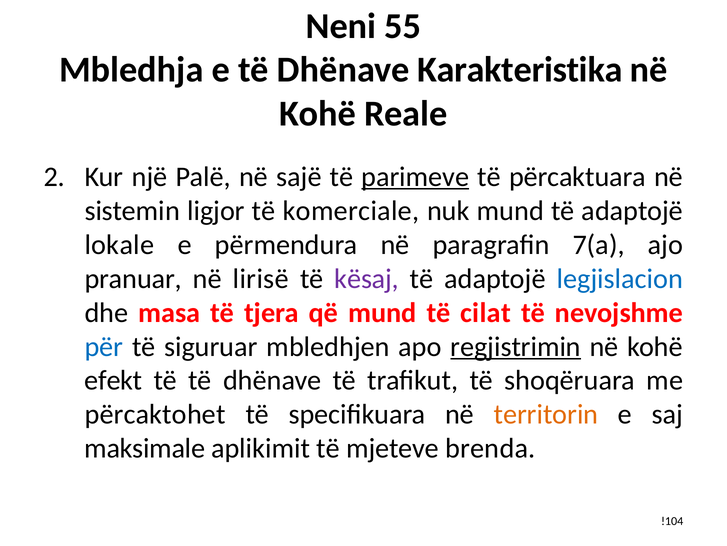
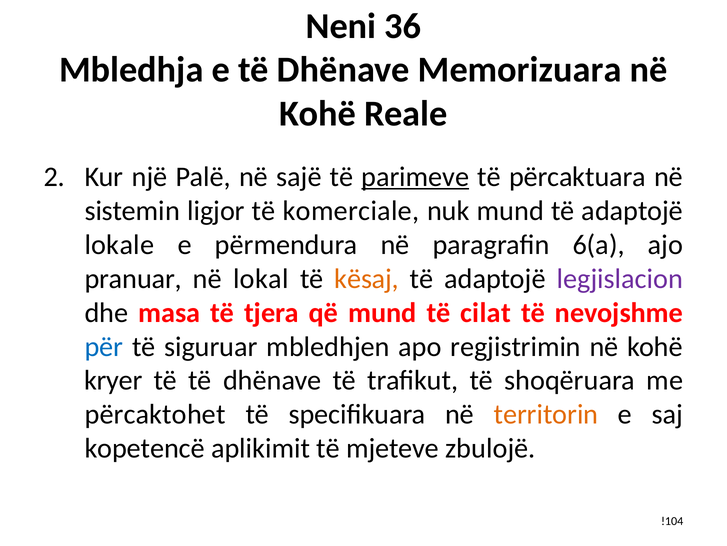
55: 55 -> 36 (403, 26)
Karakteristika: Karakteristika -> Memorizuara (520, 70)
7(a: 7(a -> 6(a (599, 244)
lirisë: lirisë -> lokal (261, 278)
kësaj colour: purple -> orange (367, 278)
legjislacion colour: blue -> purple (620, 278)
regjistrimin underline: present -> none (516, 346)
efekt: efekt -> kryer (113, 380)
maksimale: maksimale -> kopetencë (145, 448)
brenda: brenda -> zbulojë (490, 448)
